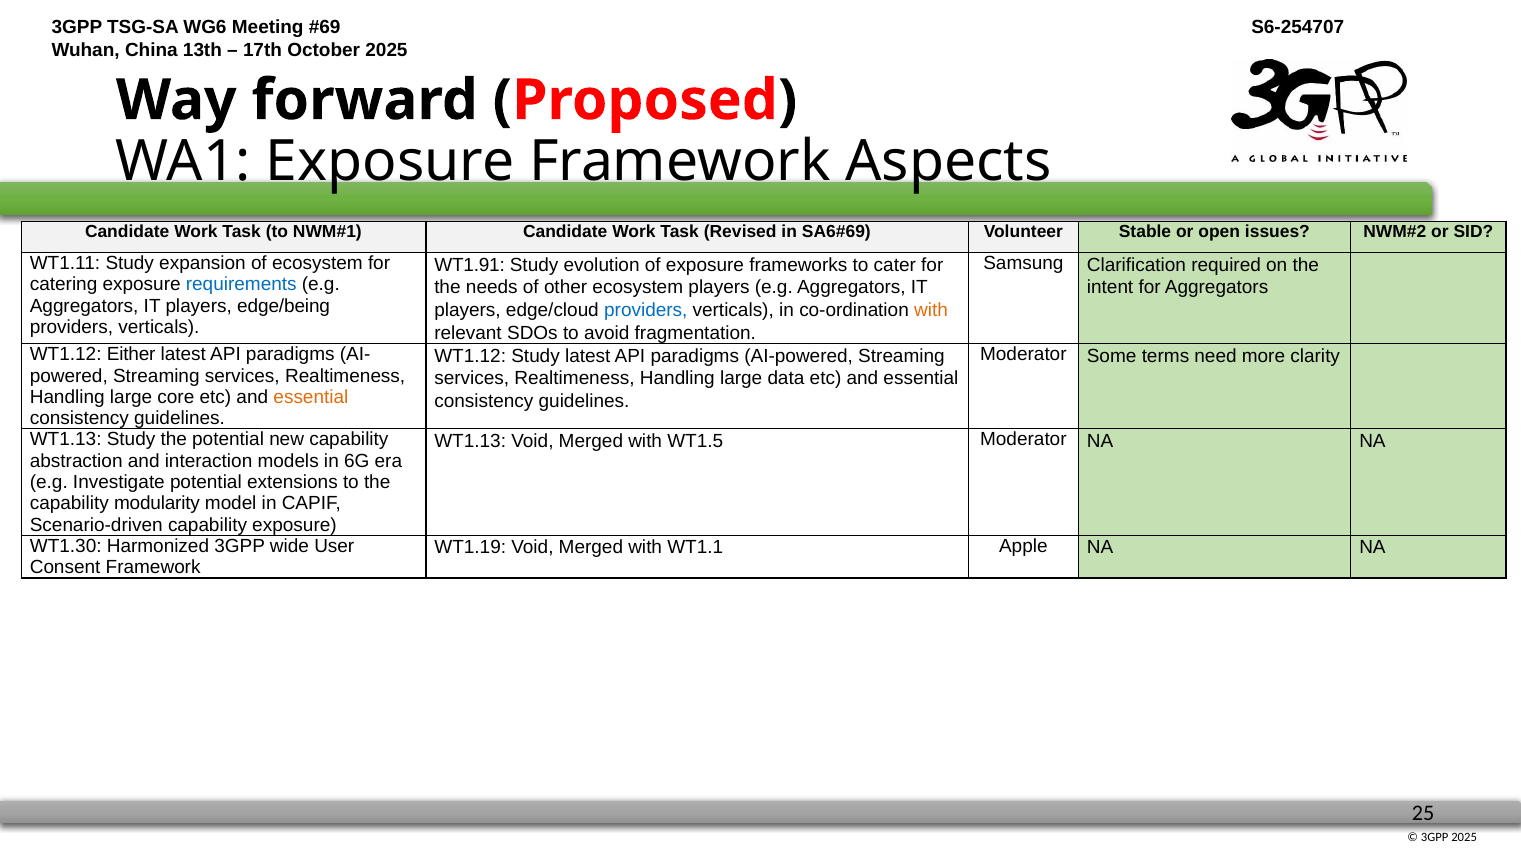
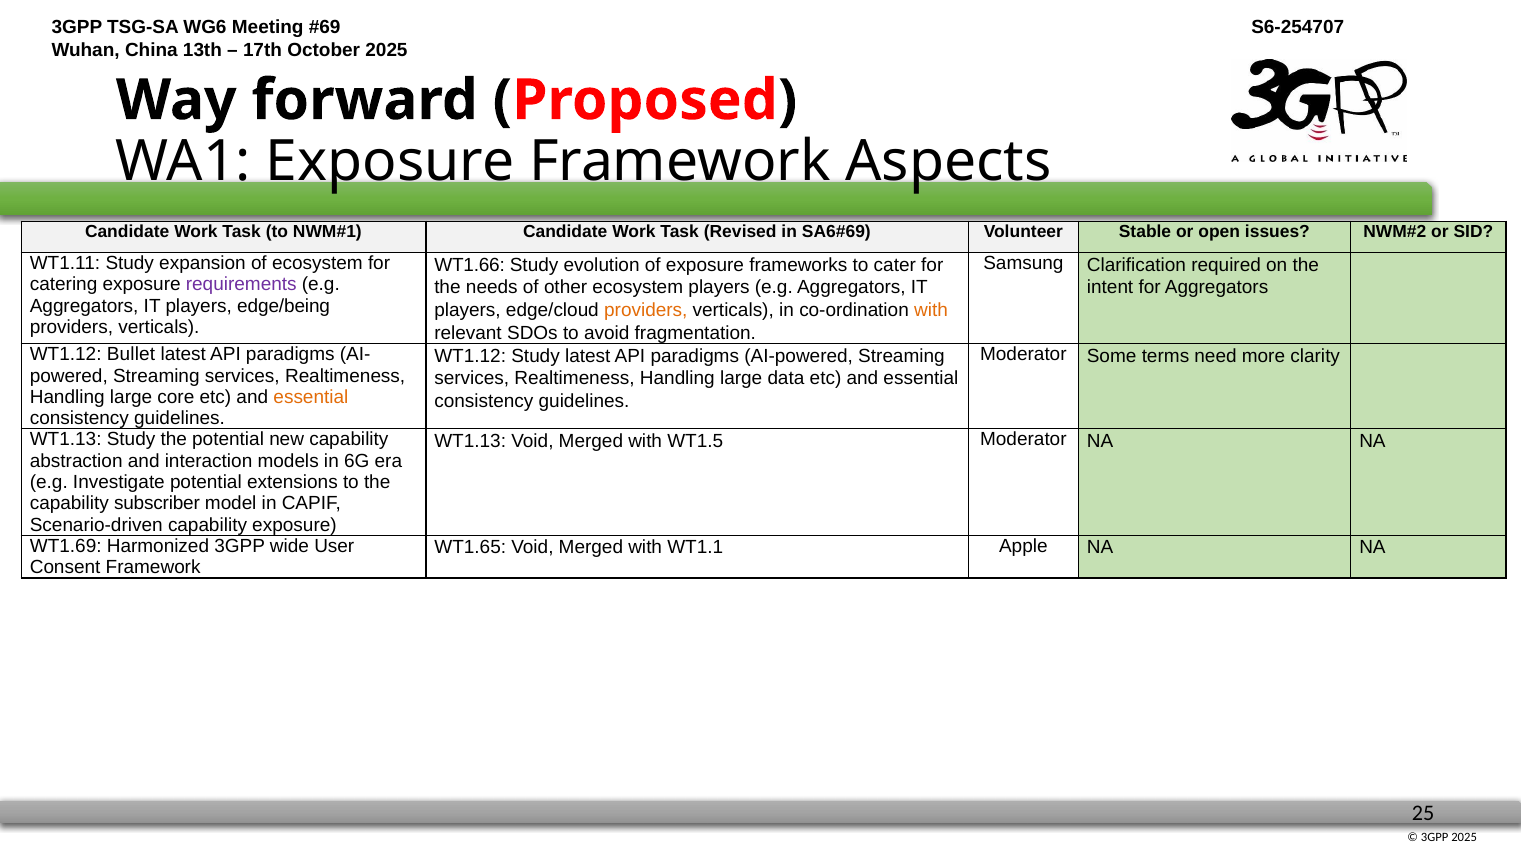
WT1.91: WT1.91 -> WT1.66 (470, 265)
requirements colour: blue -> purple (241, 284)
providers colour: blue -> orange (646, 310)
Either: Either -> Bullet (131, 354)
modularity: modularity -> subscriber (157, 503)
WT1.30: WT1.30 -> WT1.69 (66, 546)
WT1.19: WT1.19 -> WT1.65 (470, 547)
